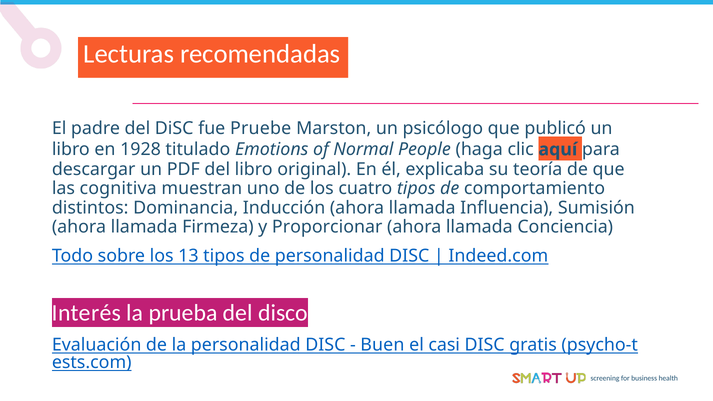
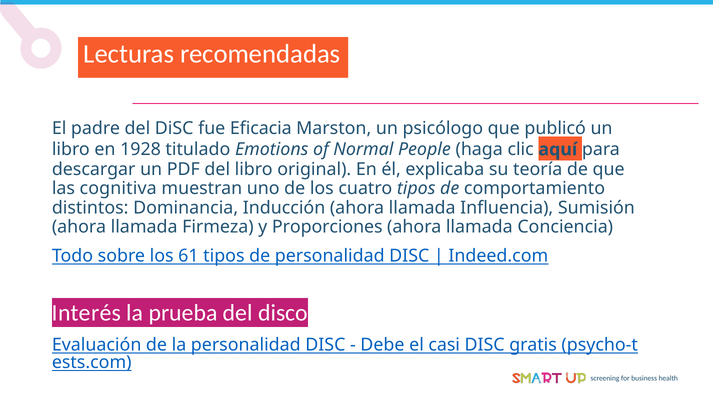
Pruebe: Pruebe -> Eficacia (261, 128)
Proporcionar: Proporcionar -> Proporciones (327, 227)
13: 13 -> 61 (188, 256)
Buen: Buen -> Debe (382, 345)
